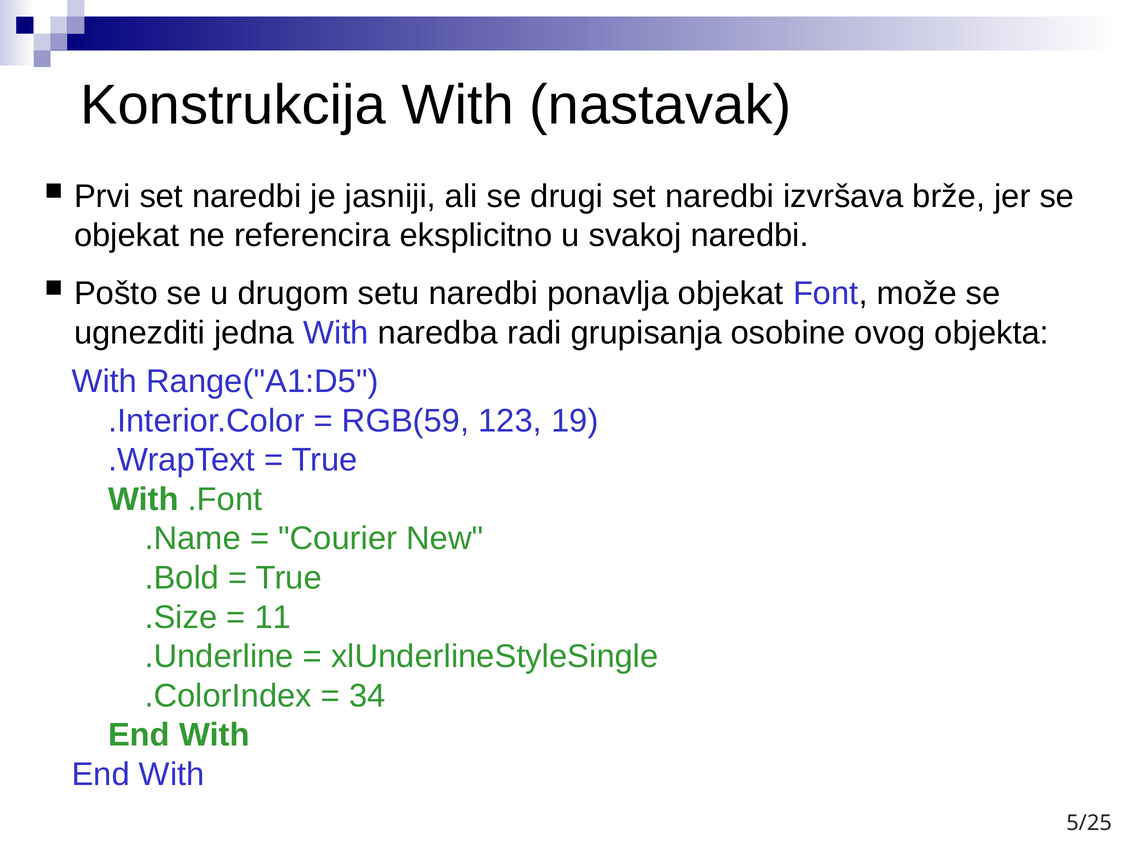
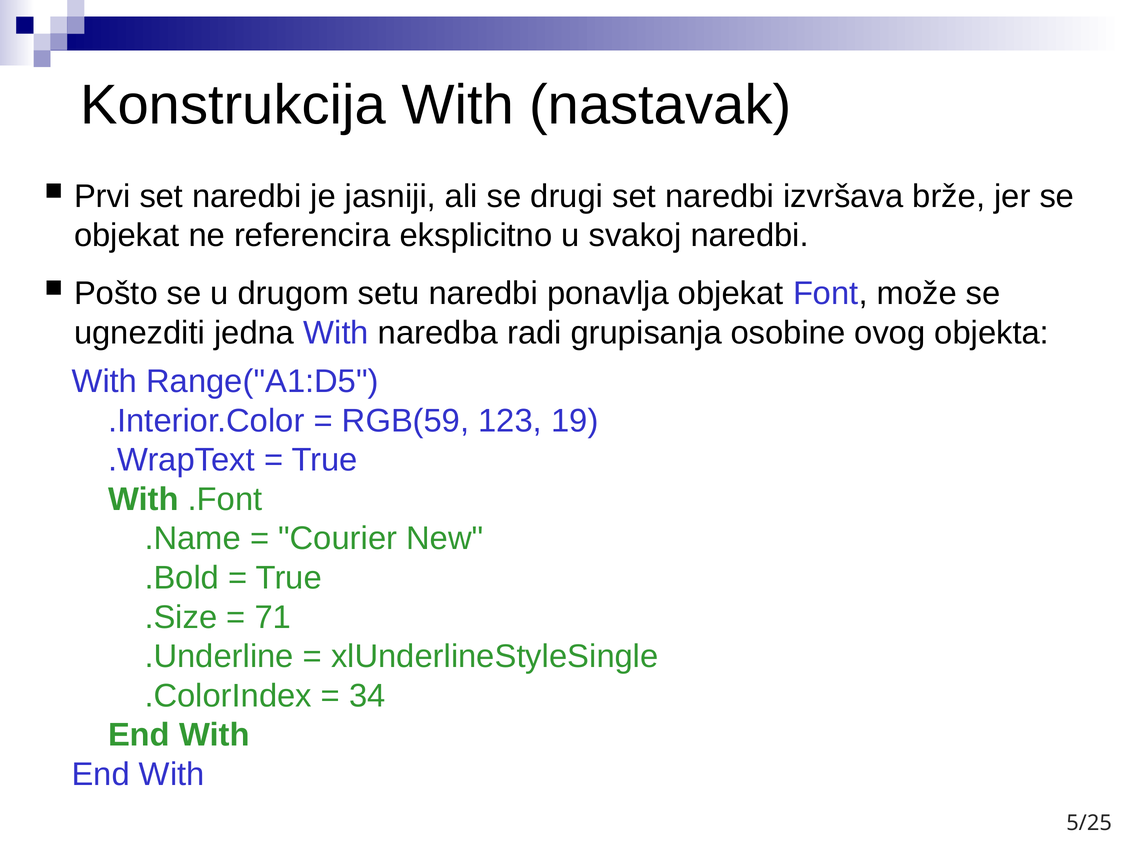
11: 11 -> 71 (273, 617)
